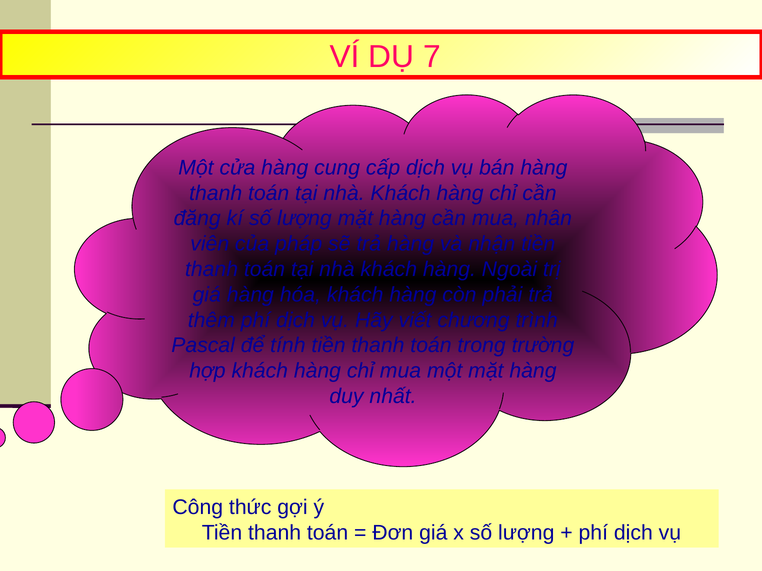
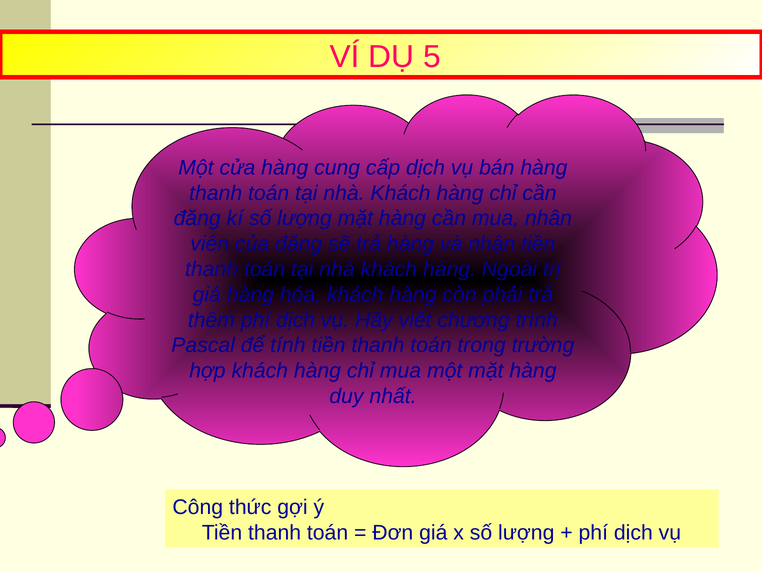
7: 7 -> 5 (432, 57)
của pháp: pháp -> đăng (299, 244)
